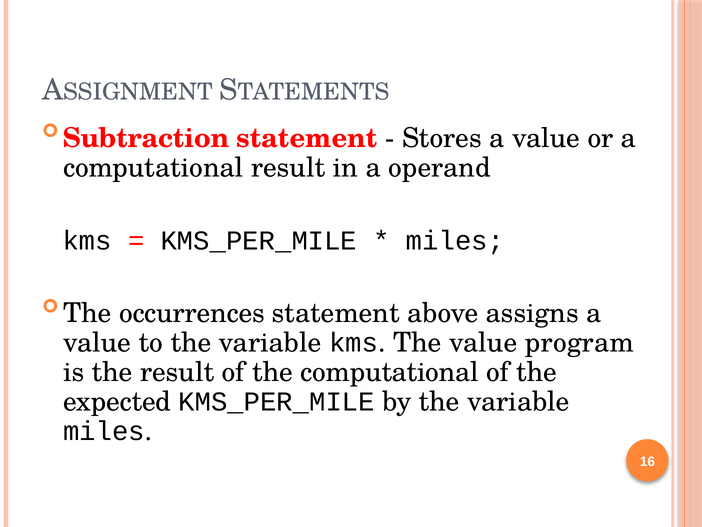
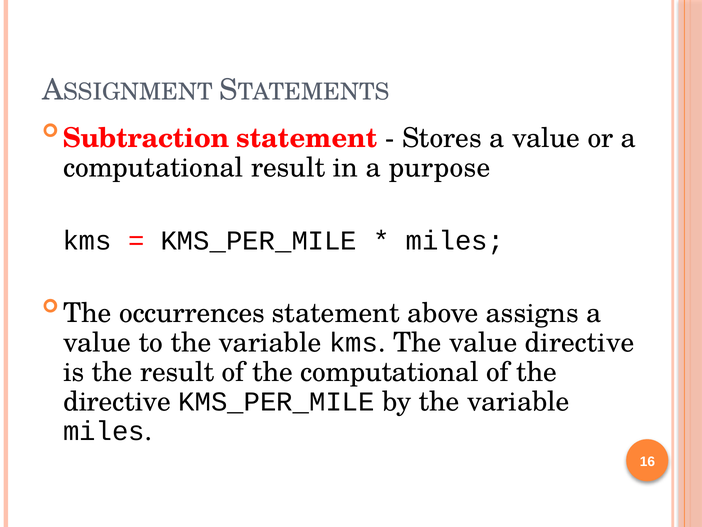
operand: operand -> purpose (439, 168)
value program: program -> directive (580, 343)
expected: expected -> directive (117, 402)
